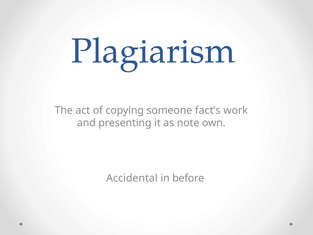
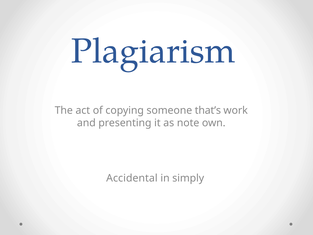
fact’s: fact’s -> that’s (208, 110)
before: before -> simply (188, 178)
